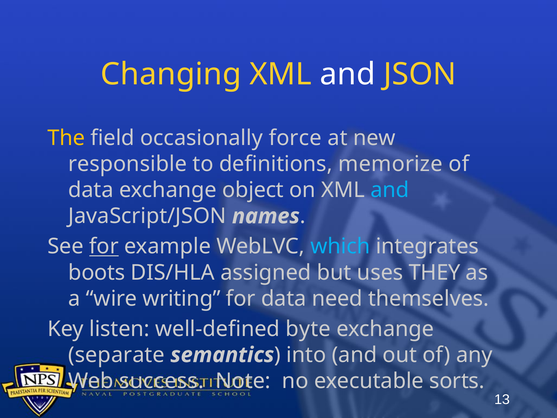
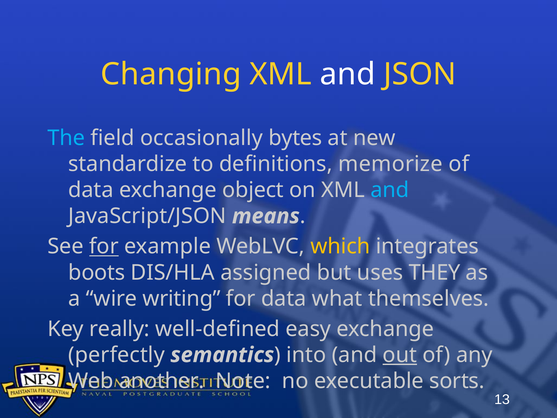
The colour: yellow -> light blue (66, 138)
force: force -> bytes (295, 138)
responsible: responsible -> standardize (128, 164)
names: names -> means (266, 216)
which colour: light blue -> yellow (340, 246)
need: need -> what (337, 298)
listen: listen -> really (119, 329)
byte: byte -> easy (308, 329)
separate: separate -> perfectly (116, 355)
out underline: none -> present (400, 355)
success: success -> another (162, 381)
